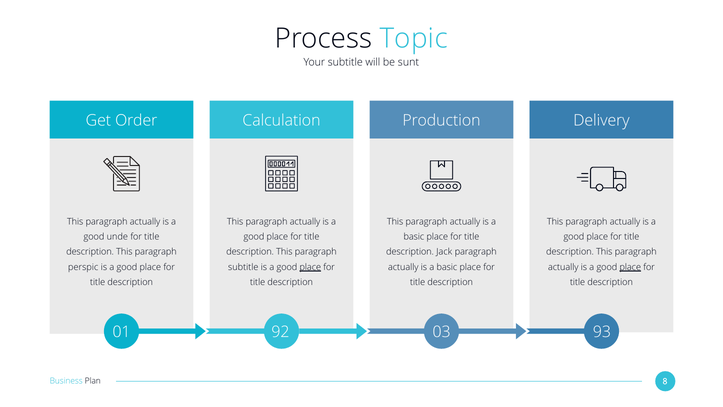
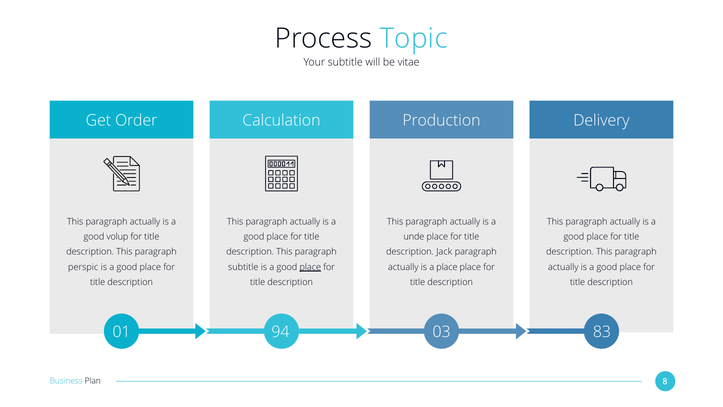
sunt: sunt -> vitae (409, 62)
unde: unde -> volup (117, 237)
basic: basic -> unde (414, 237)
basic: basic -> place (447, 267)
place underline: present -> none (630, 267)
92: 92 -> 94 (280, 332)
93: 93 -> 83 (602, 332)
